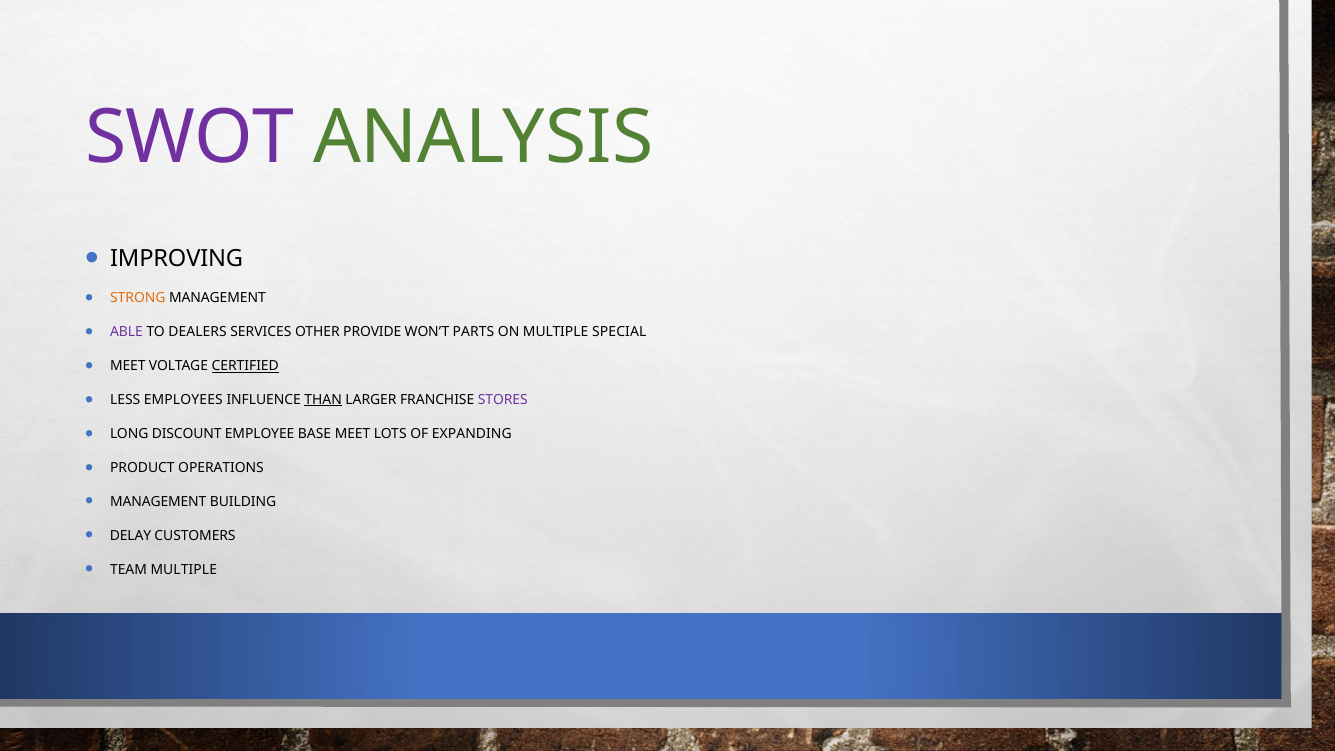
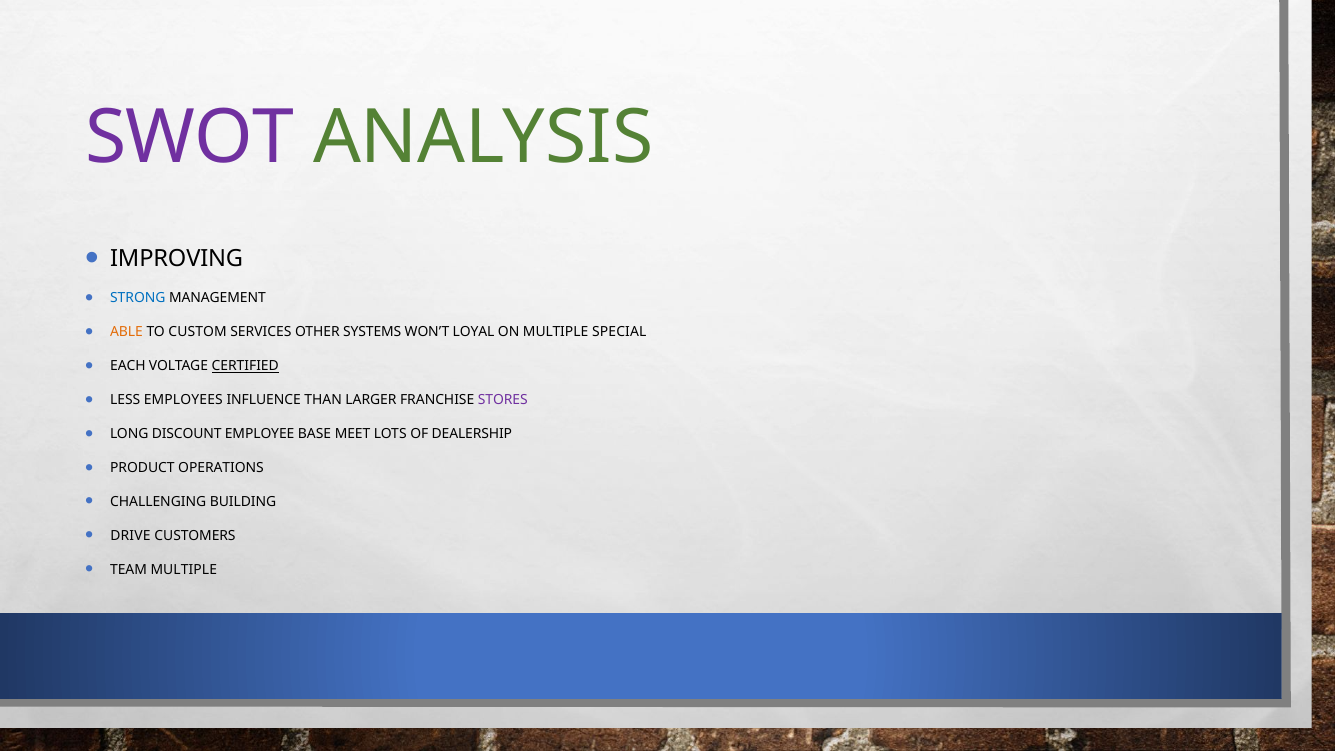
STRONG colour: orange -> blue (138, 298)
ABLE colour: purple -> orange (127, 332)
DEALERS: DEALERS -> CUSTOM (198, 332)
PROVIDE: PROVIDE -> SYSTEMS (372, 332)
PARTS: PARTS -> LOYAL (474, 332)
MEET: MEET -> EACH (128, 366)
THAN underline: present -> none (323, 400)
EXPANDING: EXPANDING -> DEALERSHIP (472, 434)
MANAGEMENT: MANAGEMENT -> CHALLENGING (158, 502)
DELAY: DELAY -> DRIVE (130, 536)
